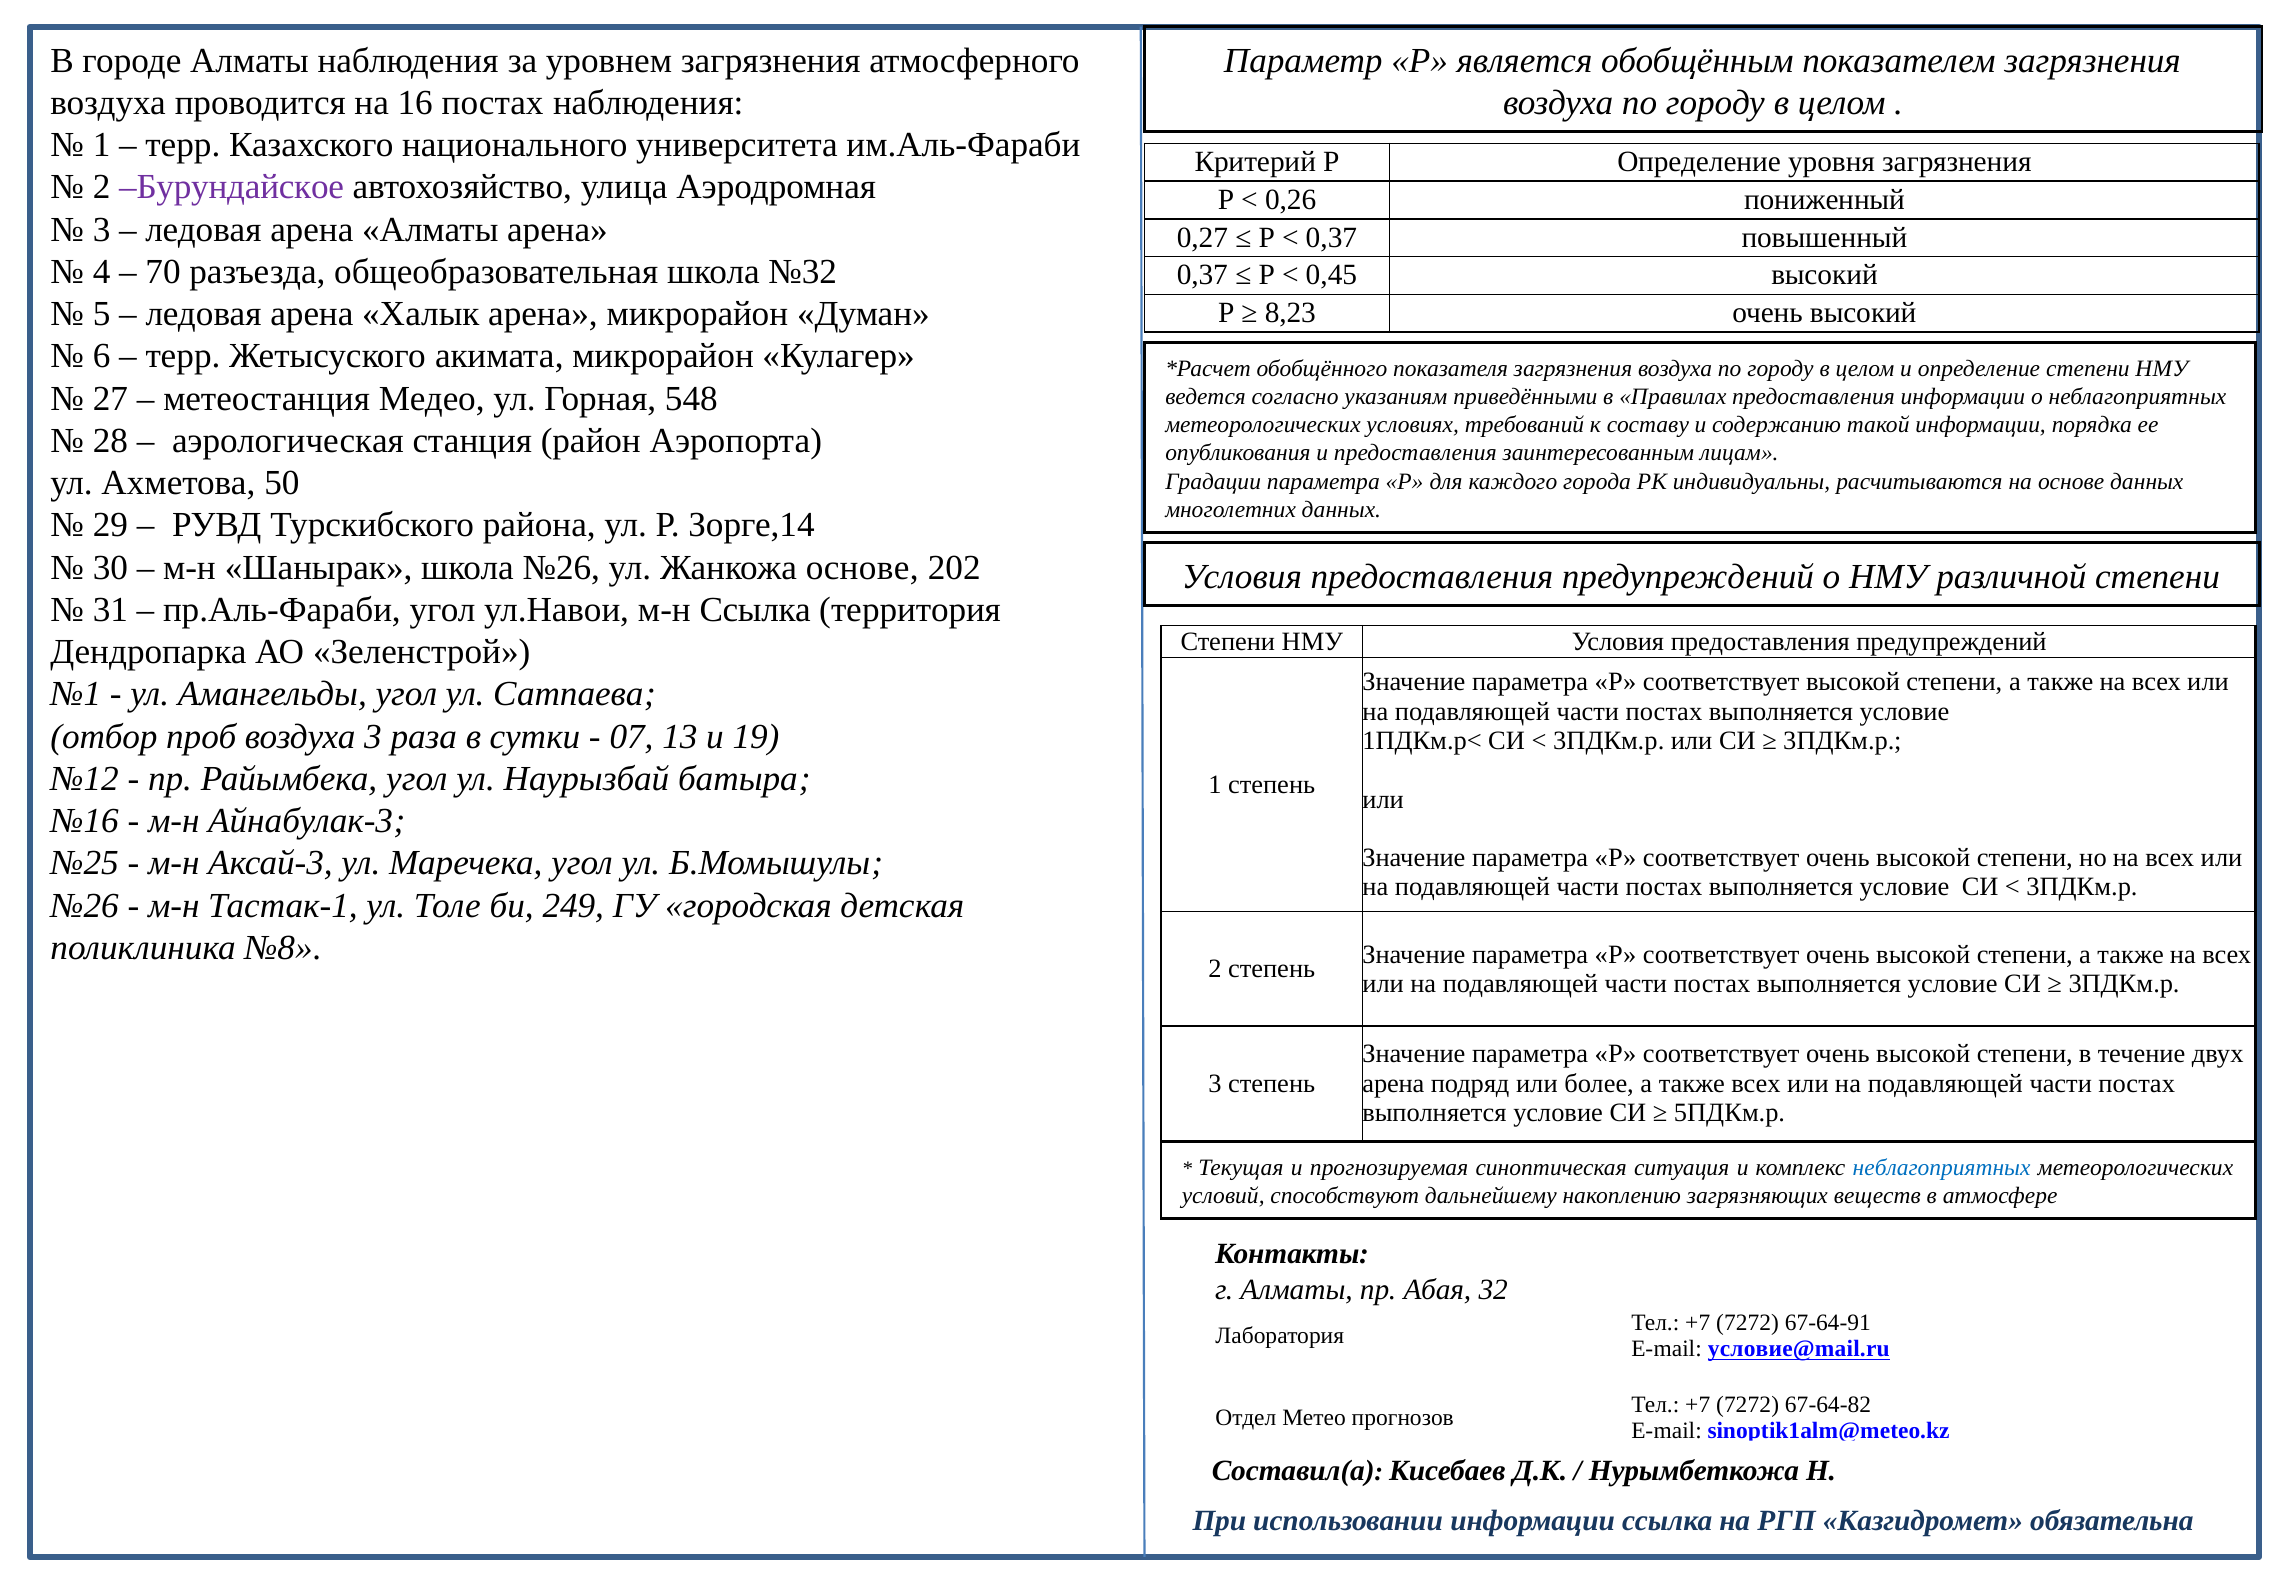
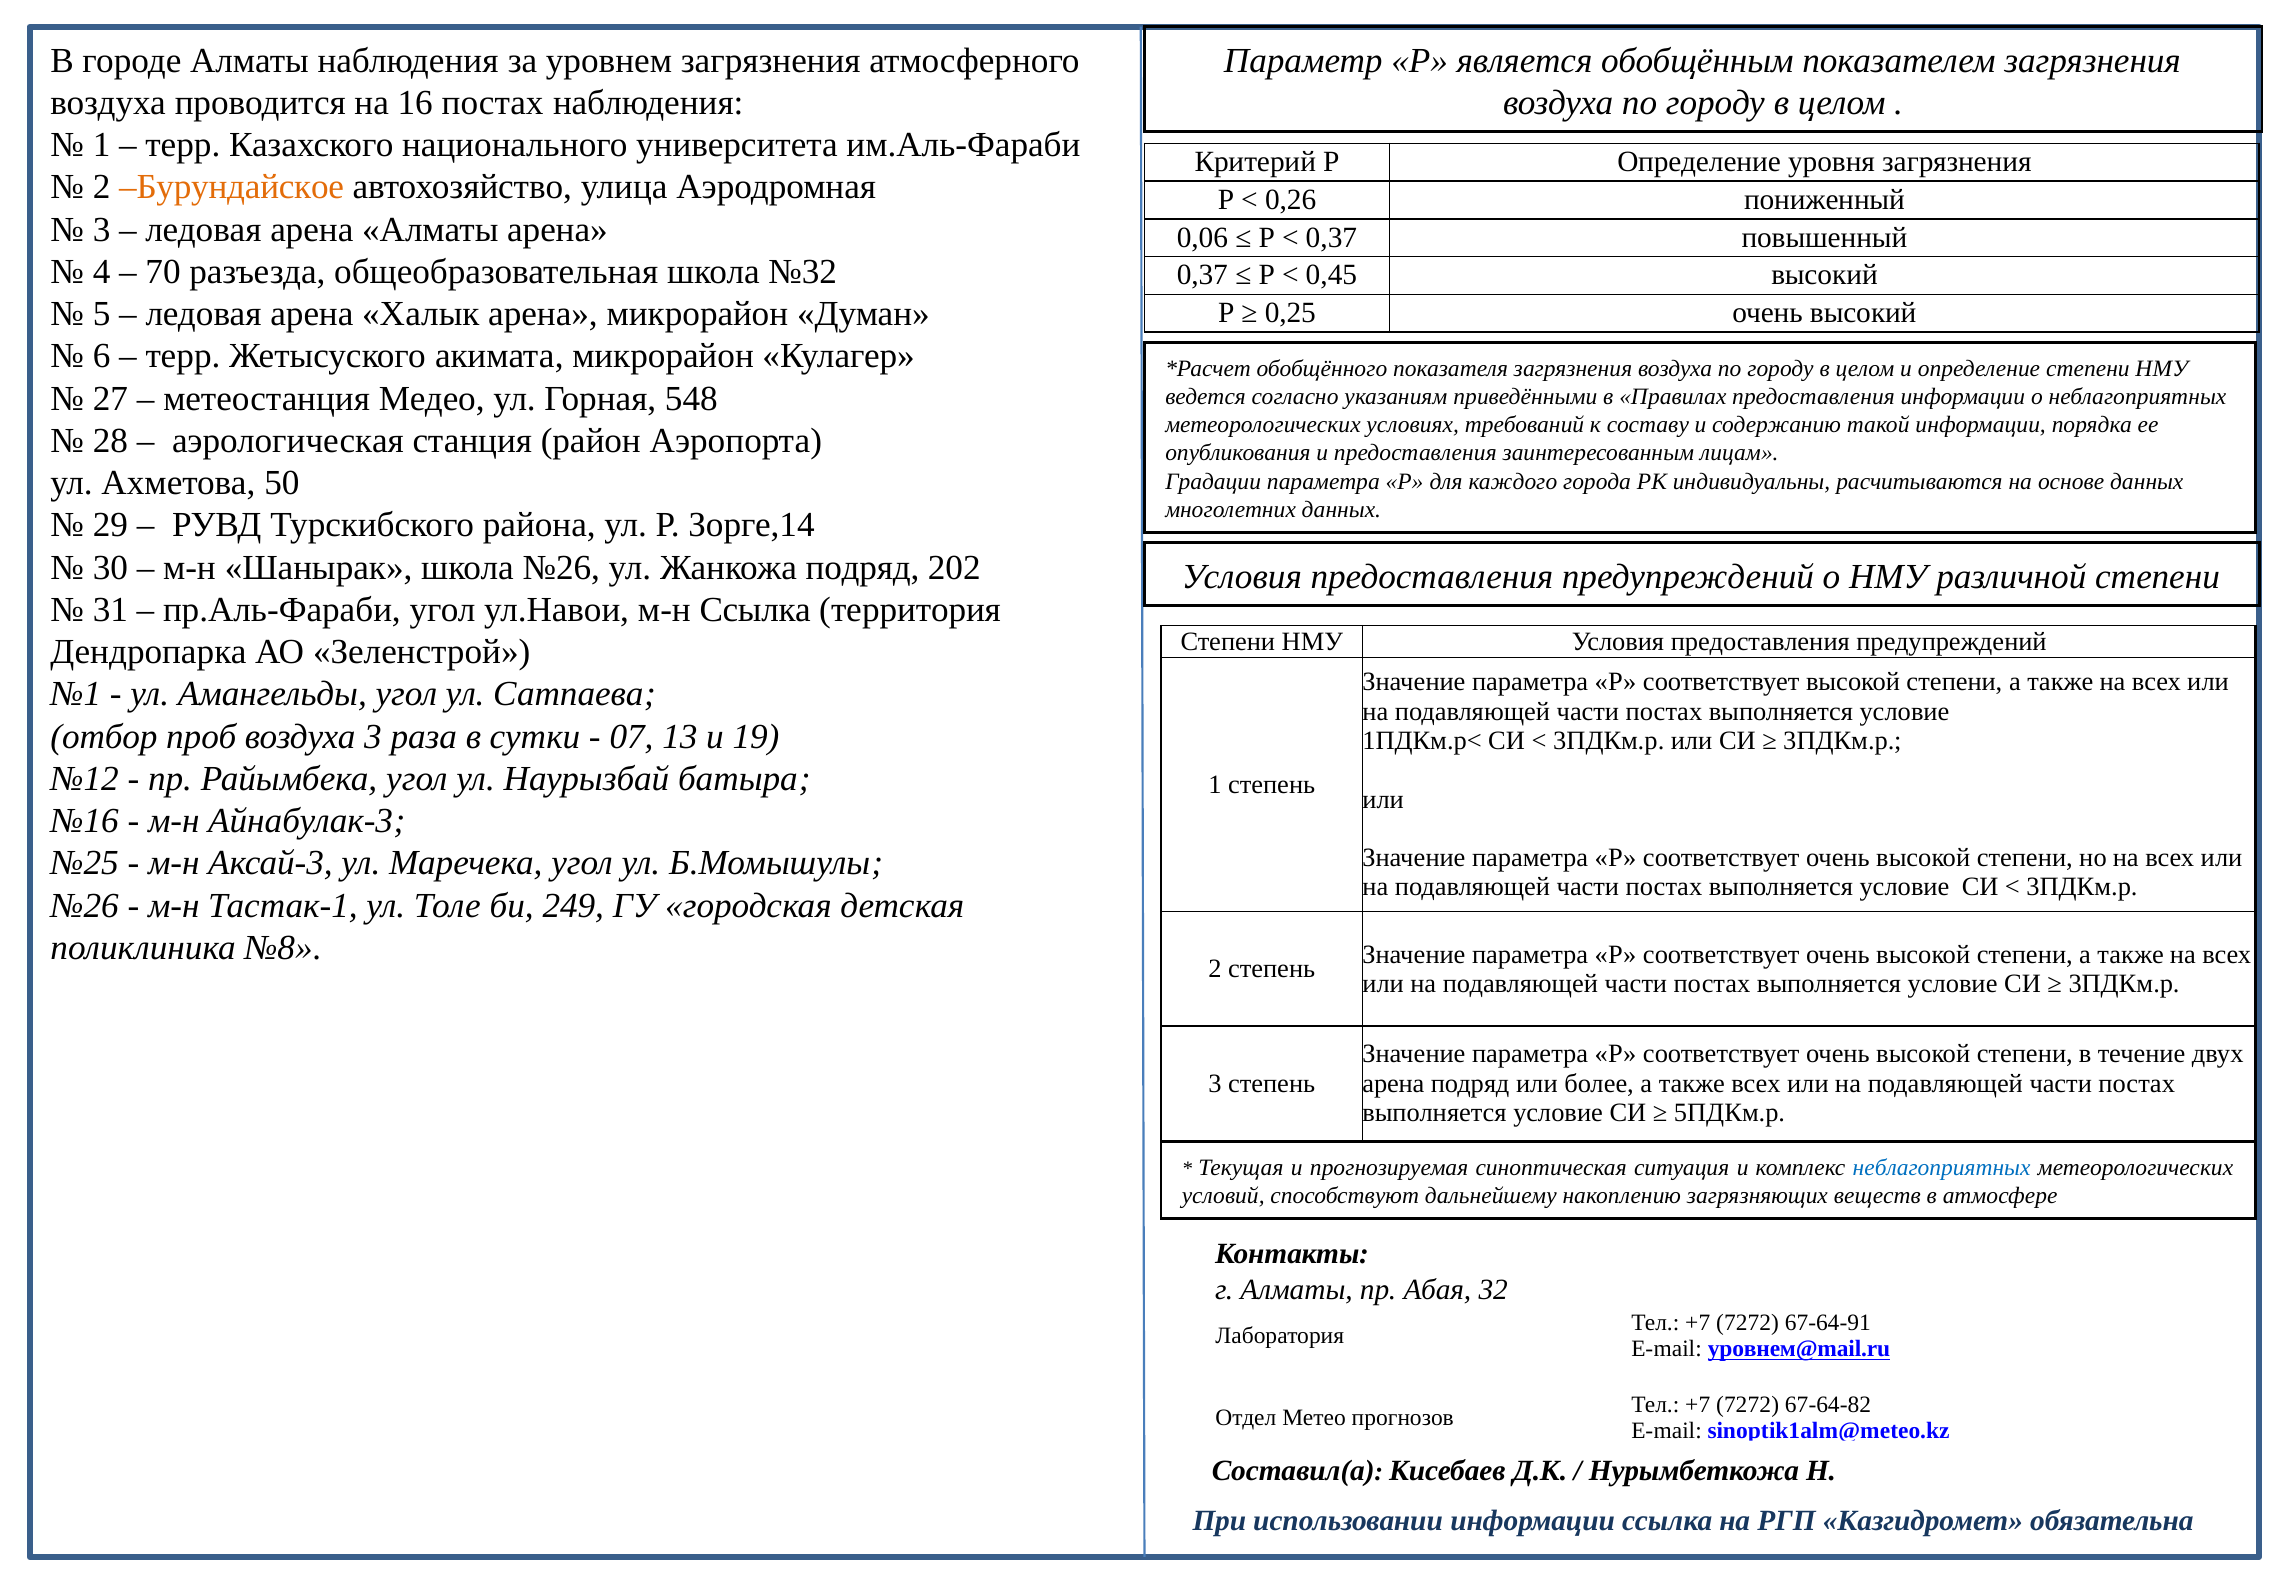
Бурундайское colour: purple -> orange (232, 187)
0,27: 0,27 -> 0,06 (1202, 238)
8,23: 8,23 -> 0,25 (1290, 313)
Жанкожа основе: основе -> подряд (862, 568)
условие@mail.ru: условие@mail.ru -> уровнем@mail.ru (1799, 1350)
